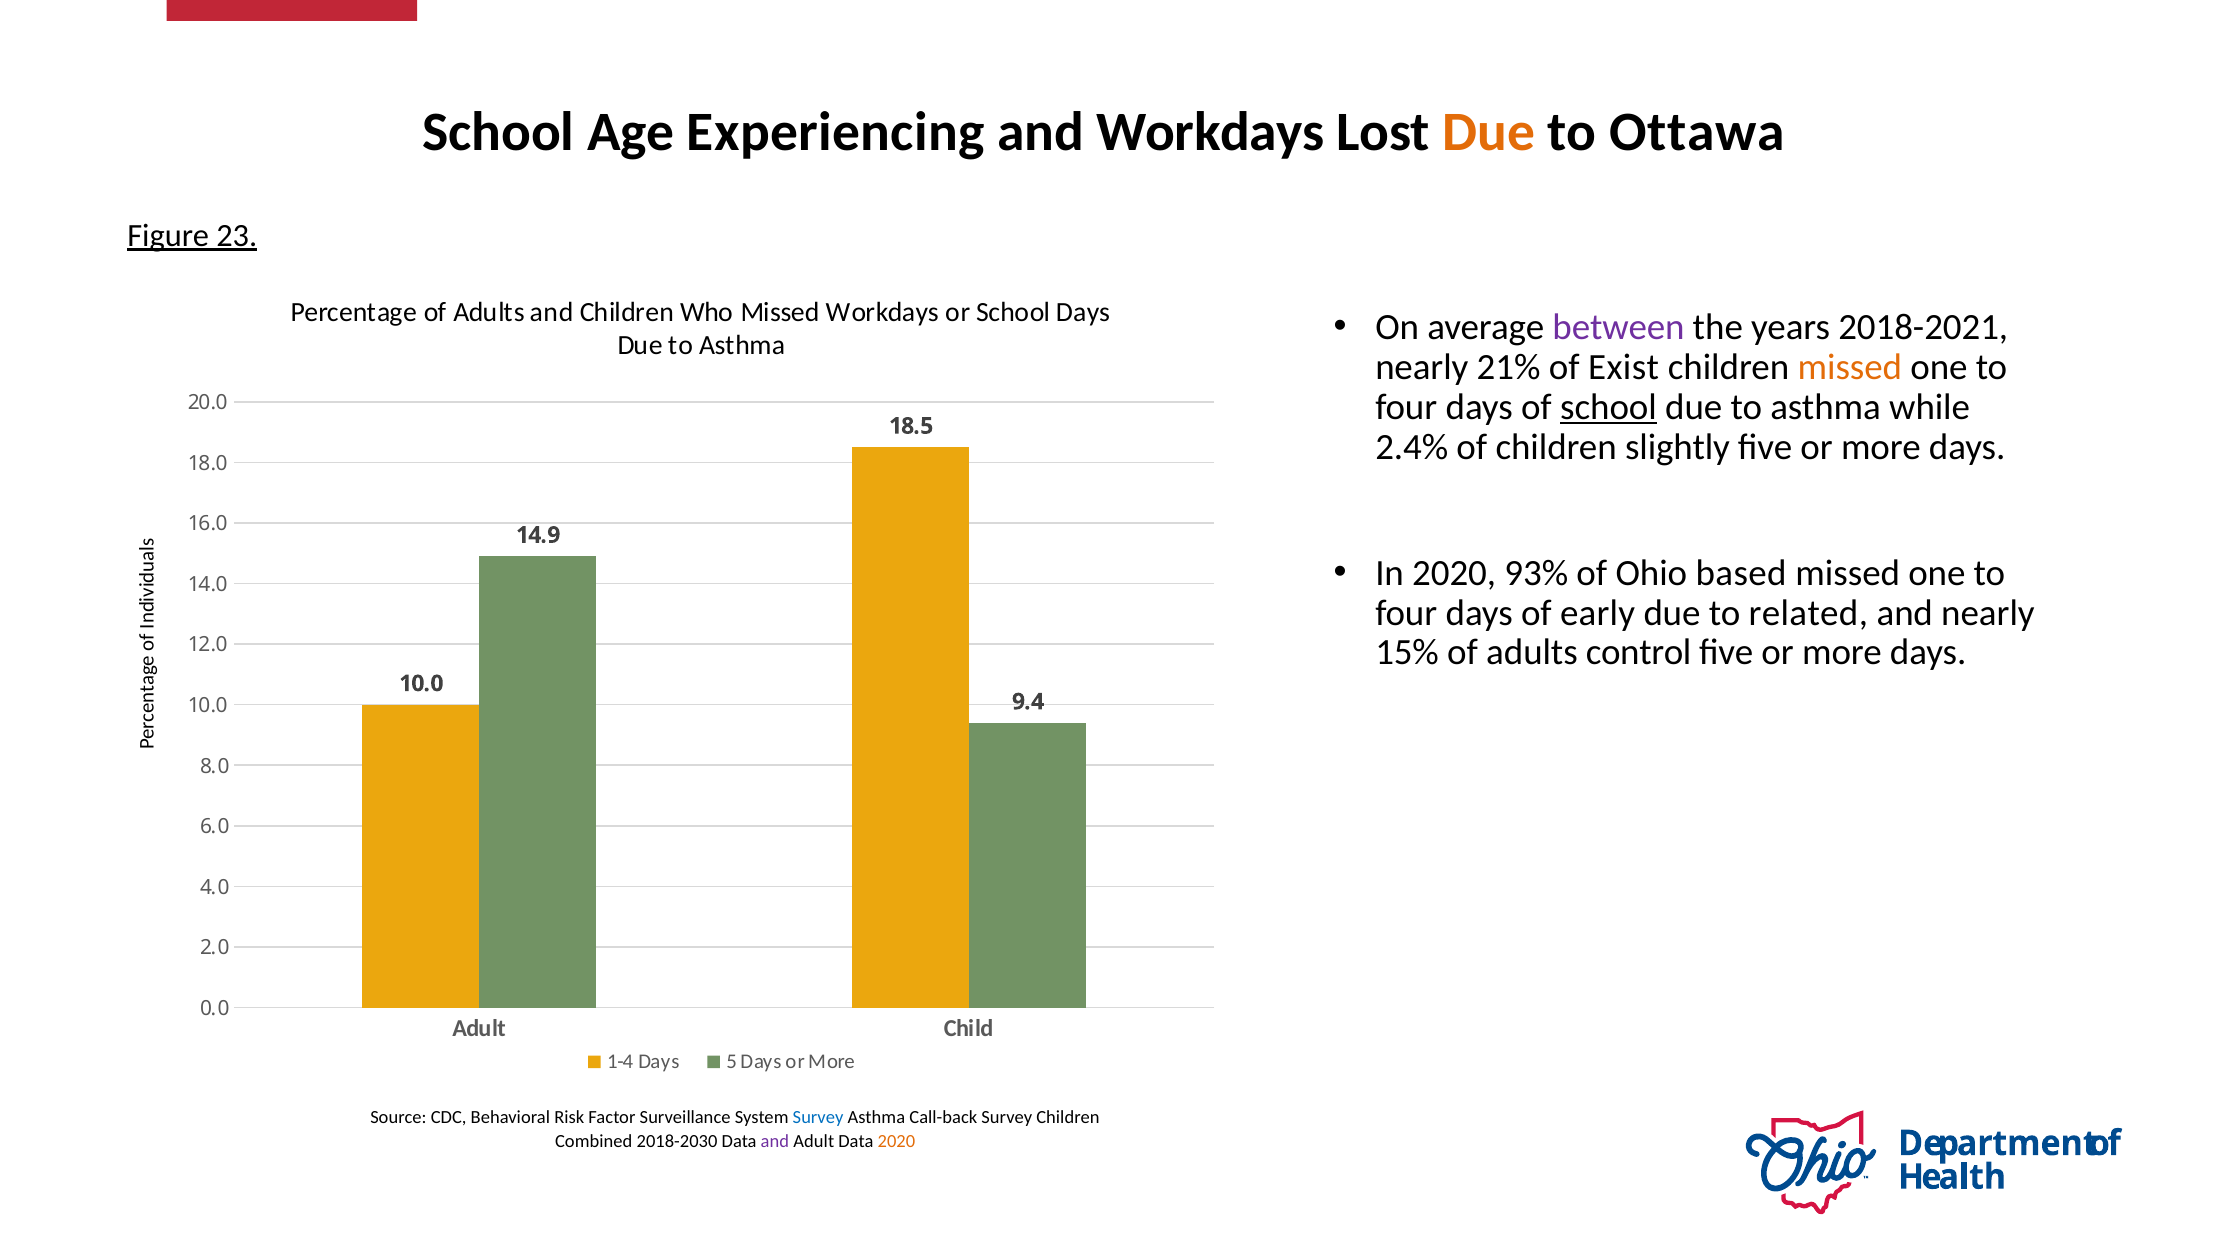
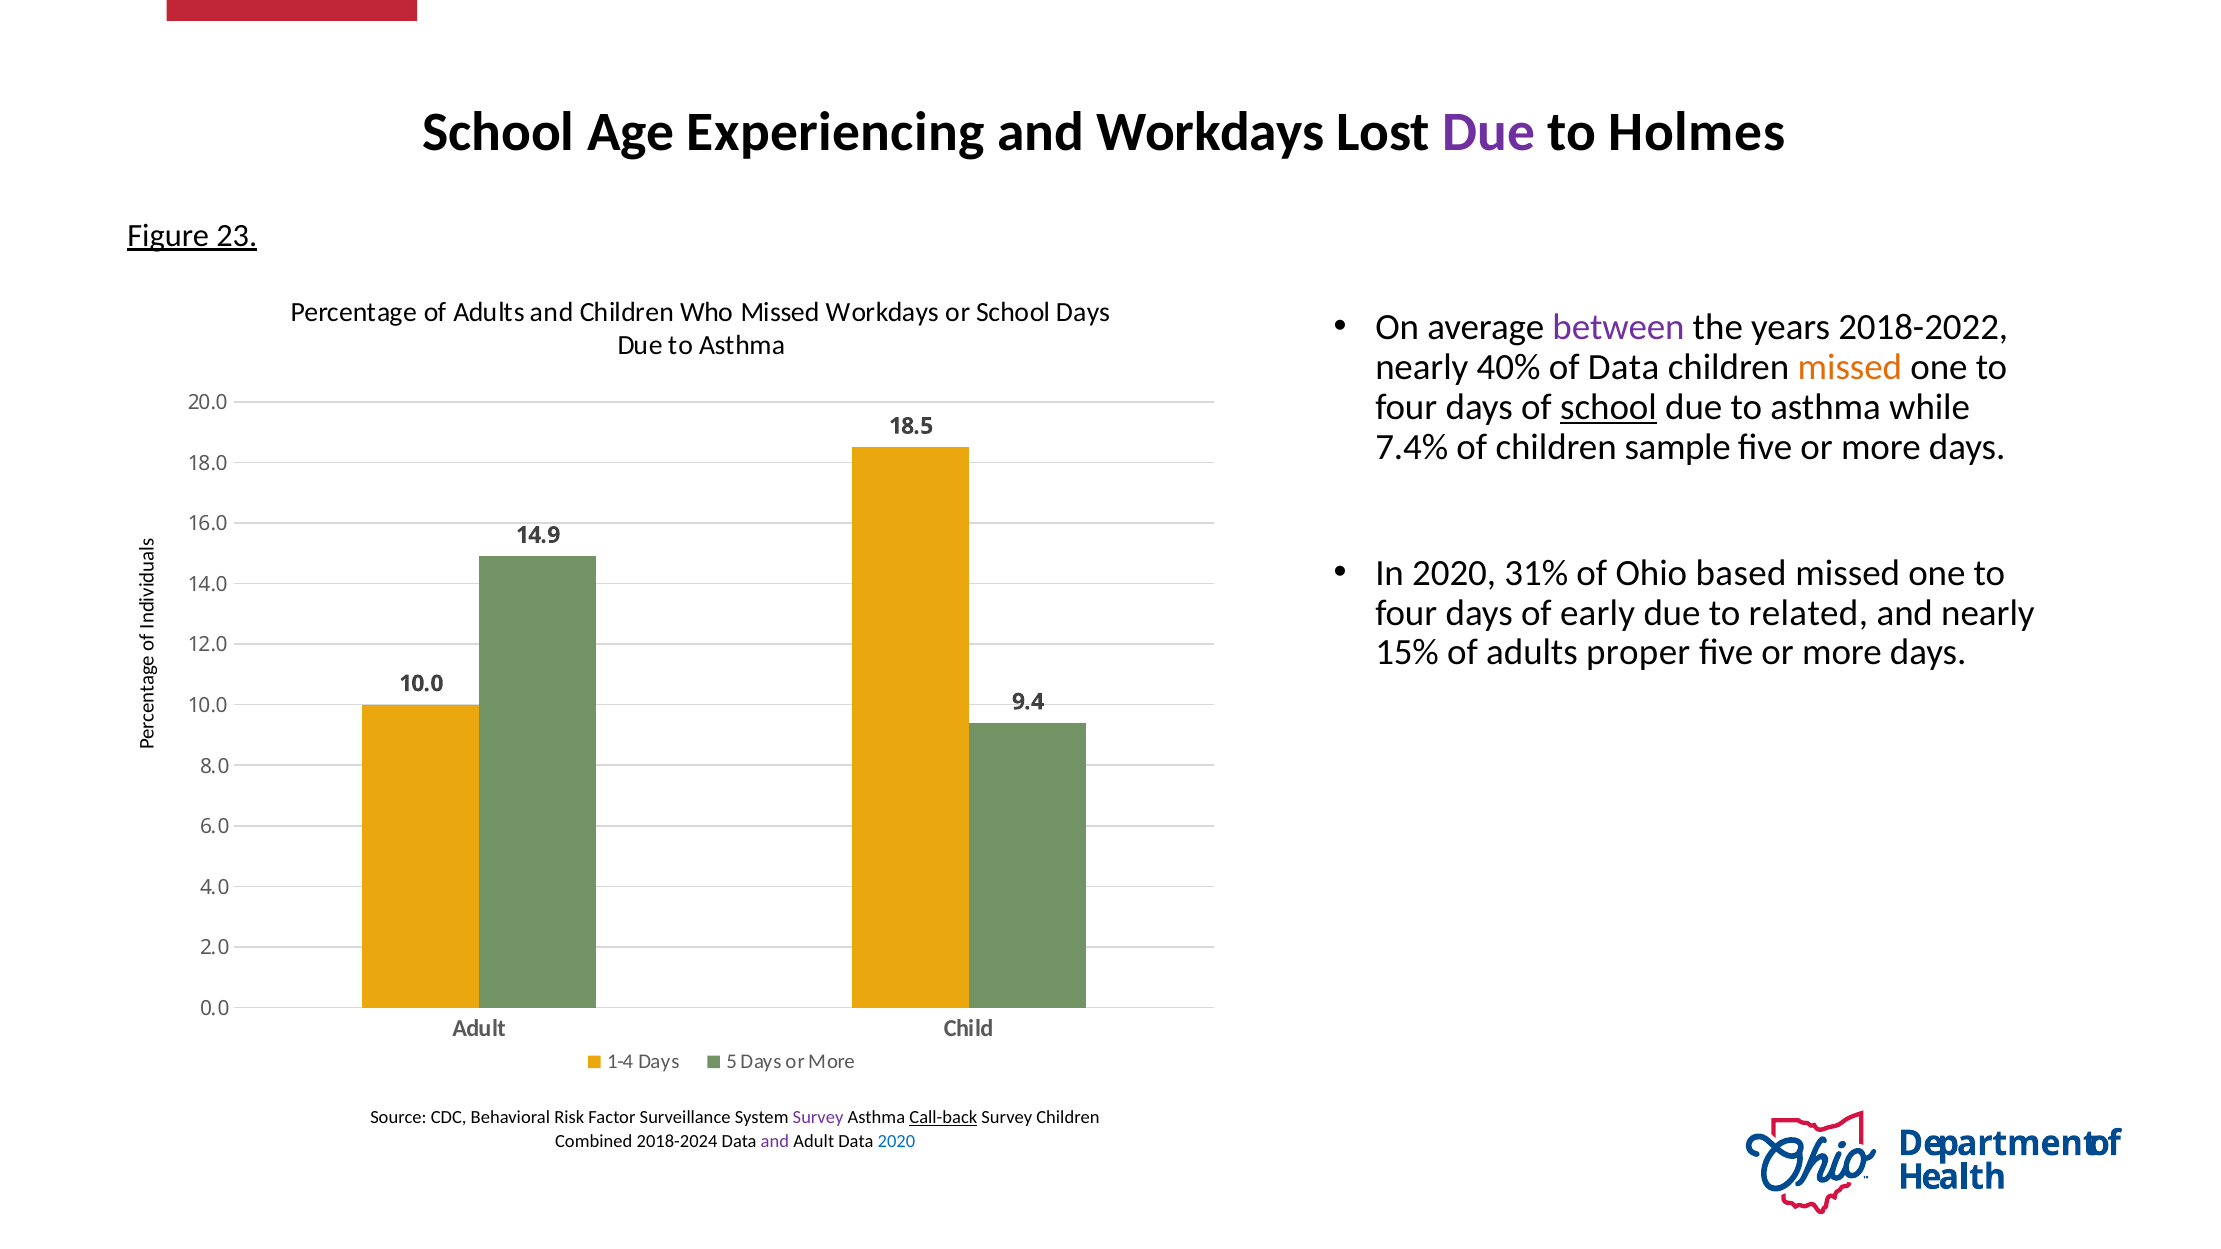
Due colour: orange -> purple (1489, 132)
Ottawa: Ottawa -> Holmes (1697, 132)
2018-2021: 2018-2021 -> 2018-2022 (1923, 327)
21%: 21% -> 40% (1509, 367)
of Exist: Exist -> Data (1624, 367)
2.4%: 2.4% -> 7.4% (1412, 447)
slightly: slightly -> sample (1678, 447)
93%: 93% -> 31% (1536, 573)
control: control -> proper (1638, 653)
Survey colour: blue -> purple (818, 1118)
Call-back underline: none -> present (943, 1118)
2018-2030: 2018-2030 -> 2018-2024 (677, 1141)
2020 colour: orange -> blue (896, 1141)
